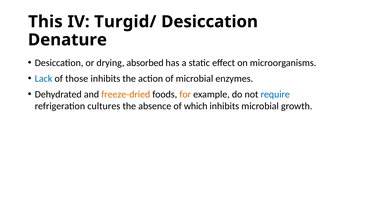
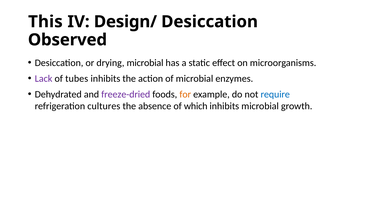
Turgid/: Turgid/ -> Design/ (125, 22)
Denature: Denature -> Observed (67, 40)
drying absorbed: absorbed -> microbial (145, 63)
Lack colour: blue -> purple (44, 79)
those: those -> tubes (77, 79)
freeze-dried colour: orange -> purple (126, 94)
